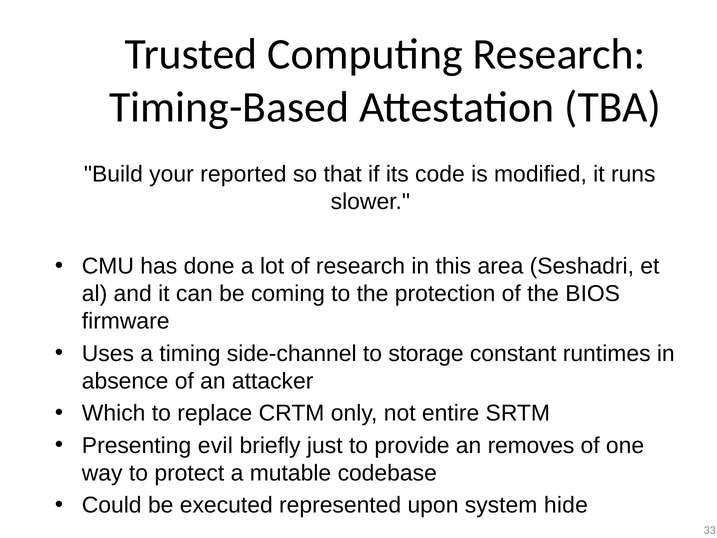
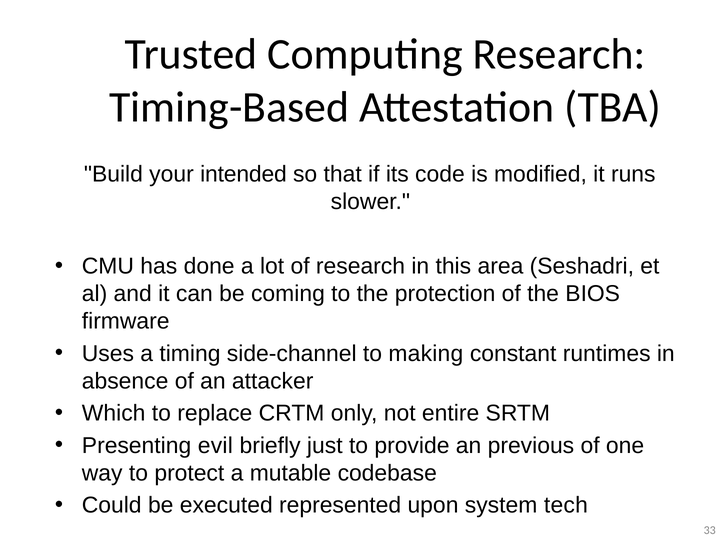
reported: reported -> intended (243, 174)
storage: storage -> making (426, 353)
removes: removes -> previous (531, 445)
hide: hide -> tech (566, 505)
